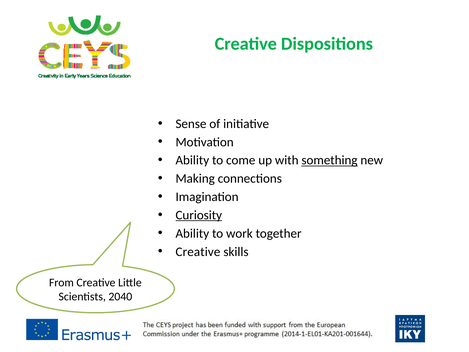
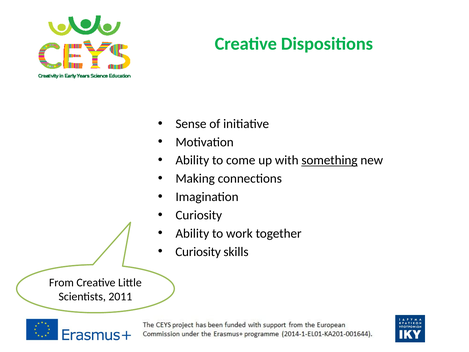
Curiosity underline: present -> none (199, 215)
Creative: Creative -> Curiosity (198, 252)
2040: 2040 -> 2011 (120, 296)
